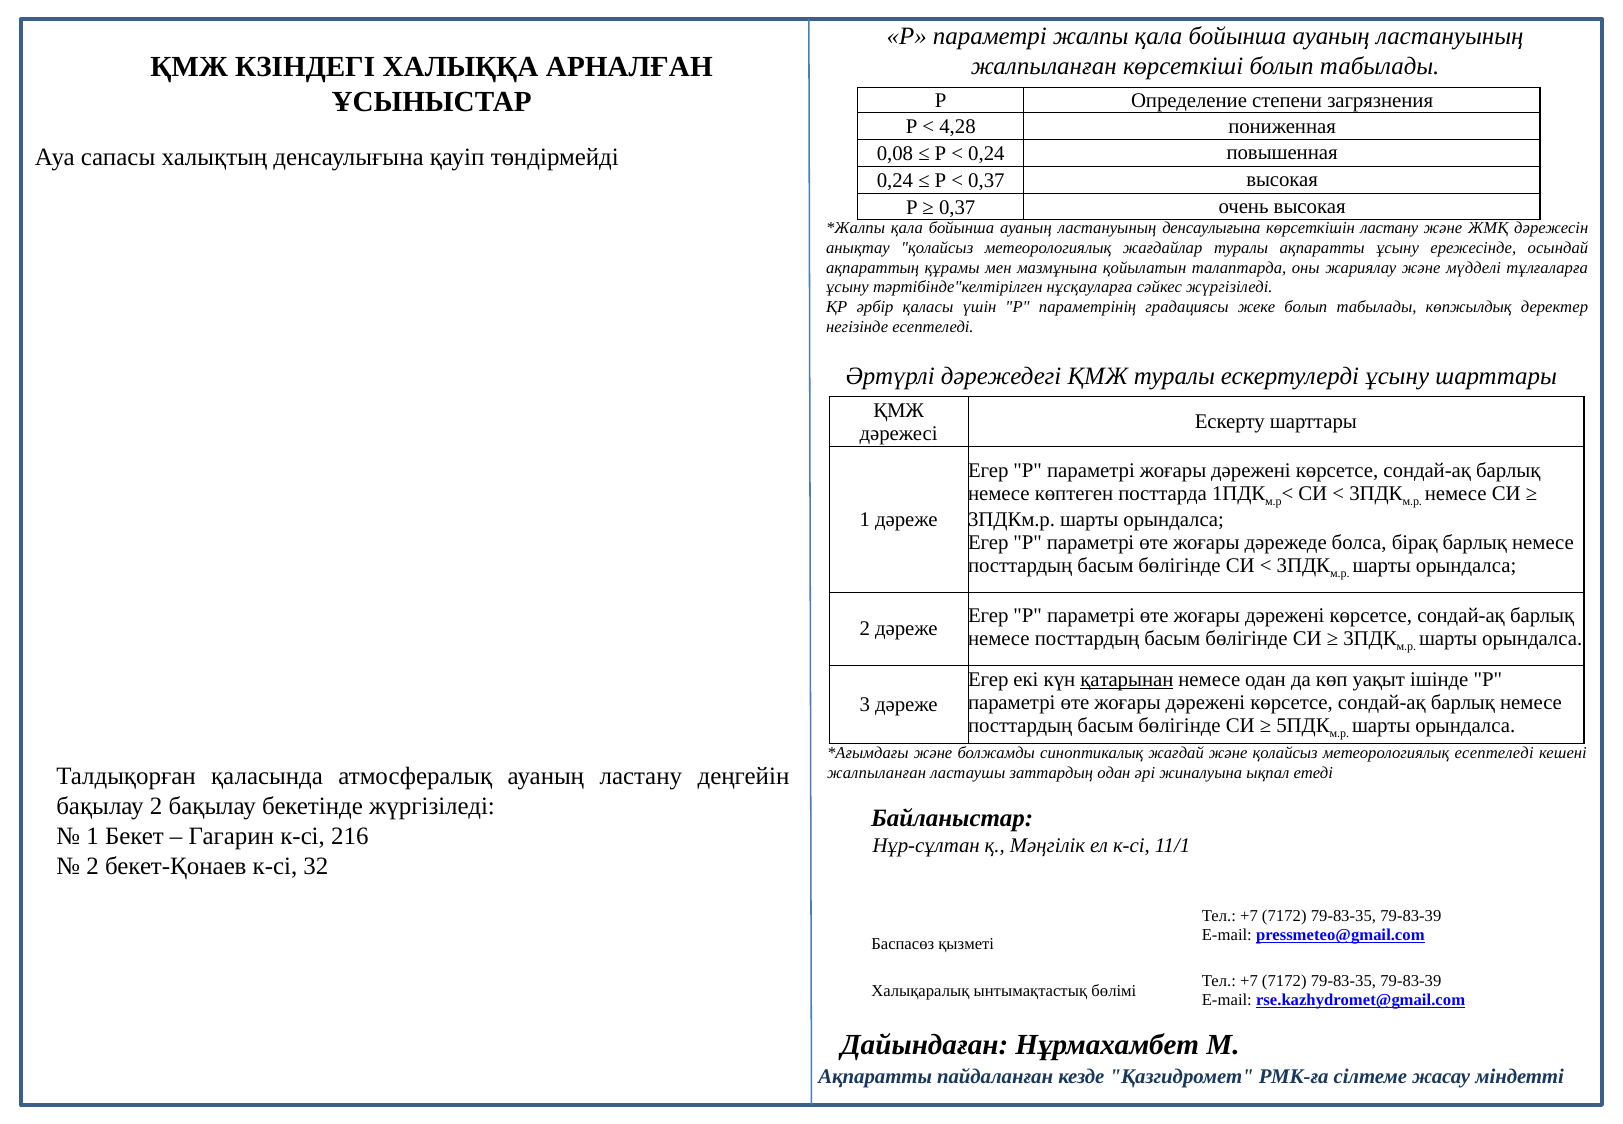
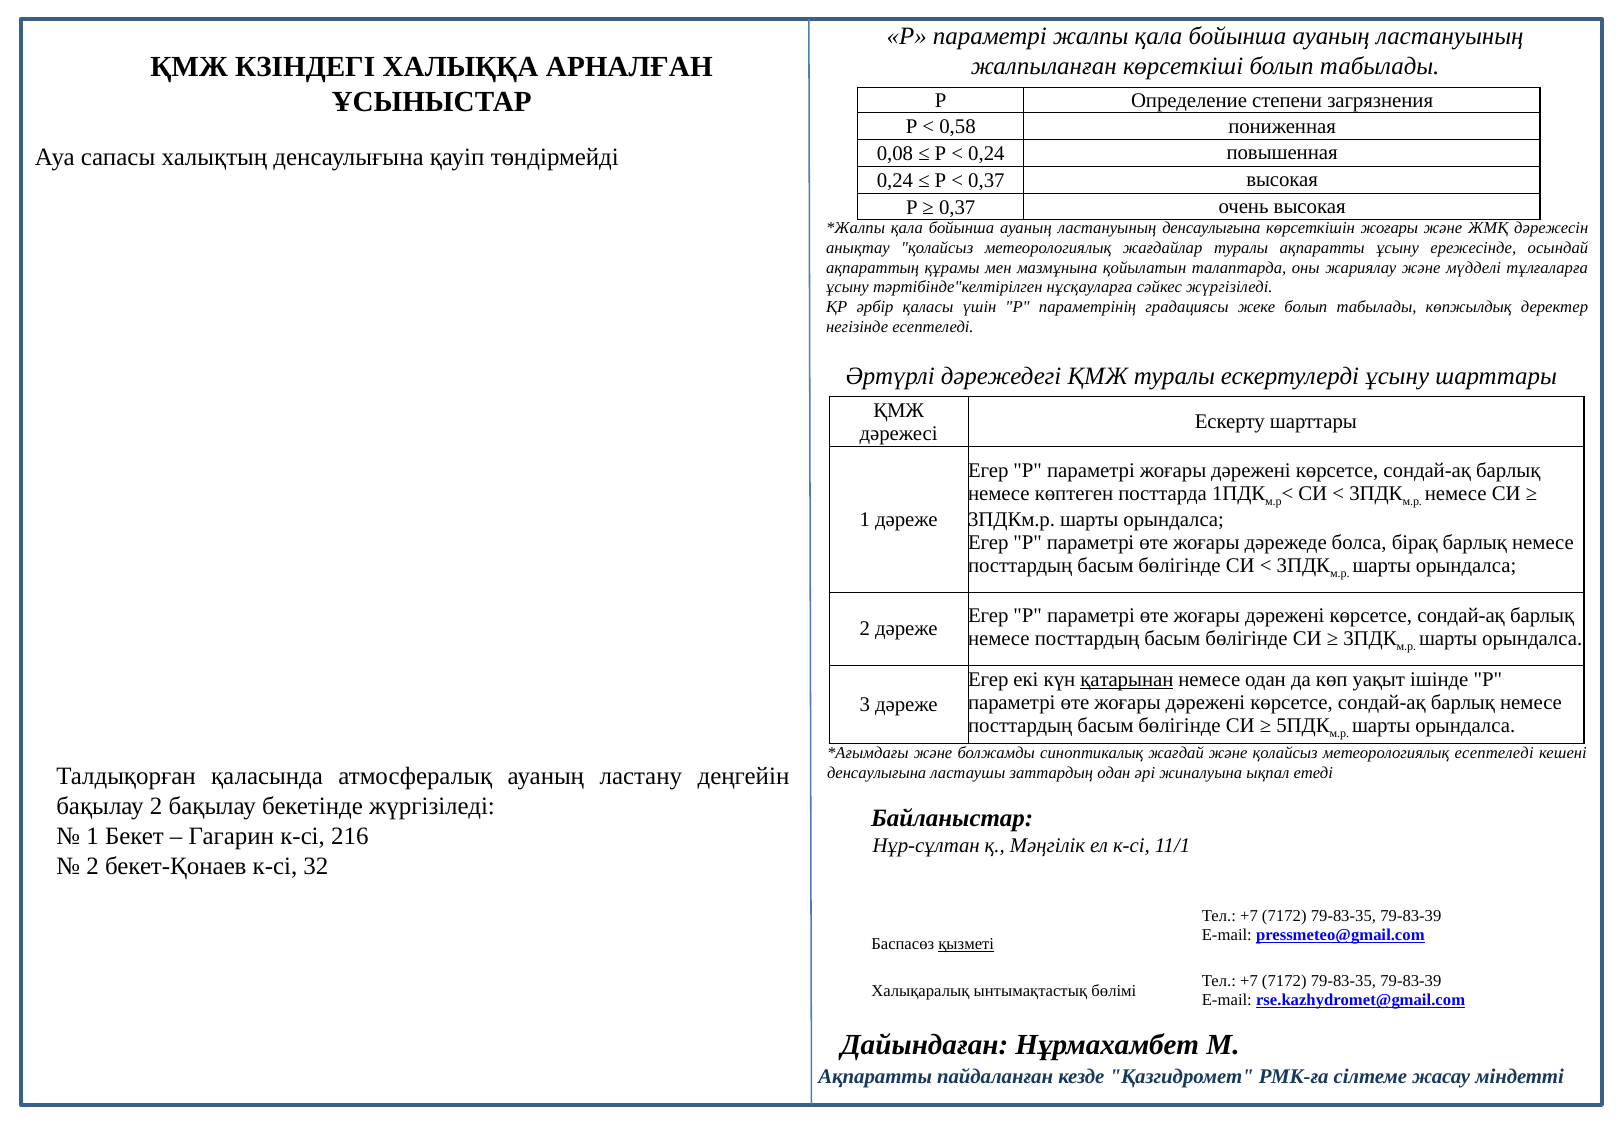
4,28: 4,28 -> 0,58 (958, 127)
көрсеткішін ластану: ластану -> жоғары (1389, 228)
жалпыланған: жалпыланған -> денсаулығына (877, 773)
қызметі underline: none -> present (966, 944)
